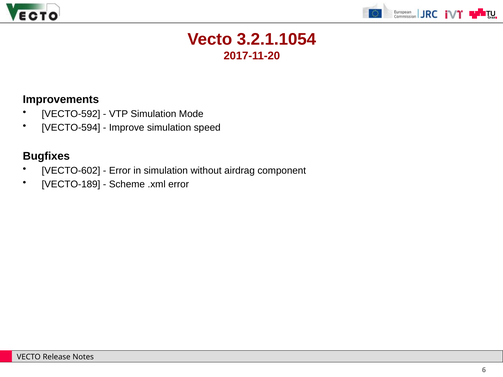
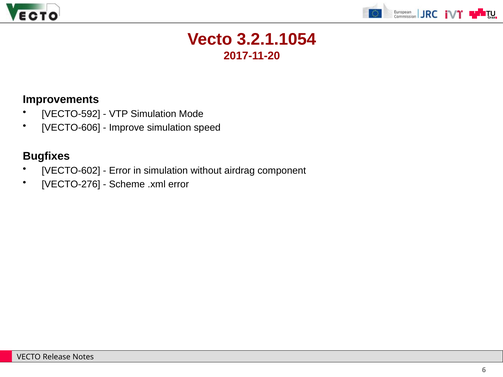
VECTO-594: VECTO-594 -> VECTO-606 (71, 128)
VECTO-189: VECTO-189 -> VECTO-276 (71, 184)
